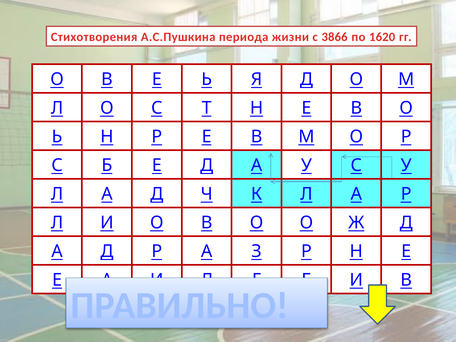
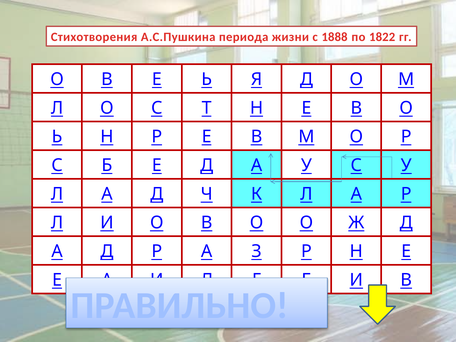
3866: 3866 -> 1888 (335, 37)
1620: 1620 -> 1822 (382, 37)
